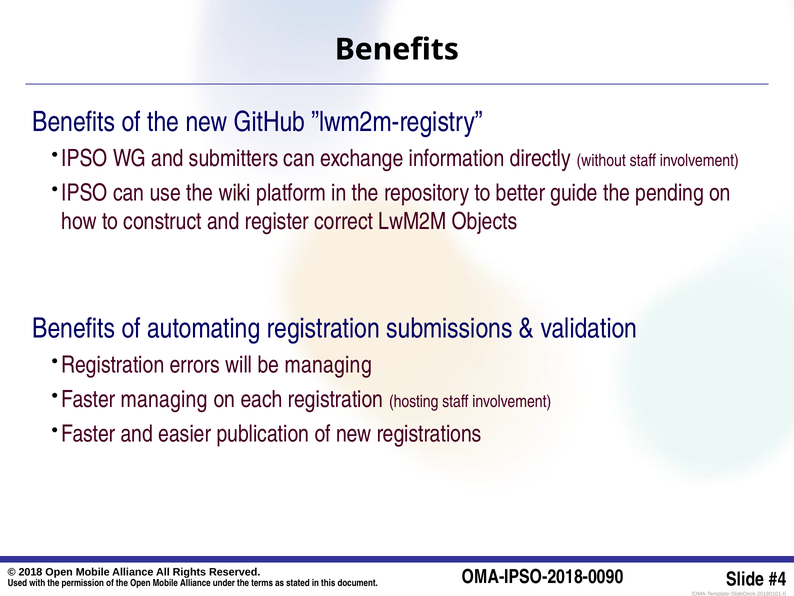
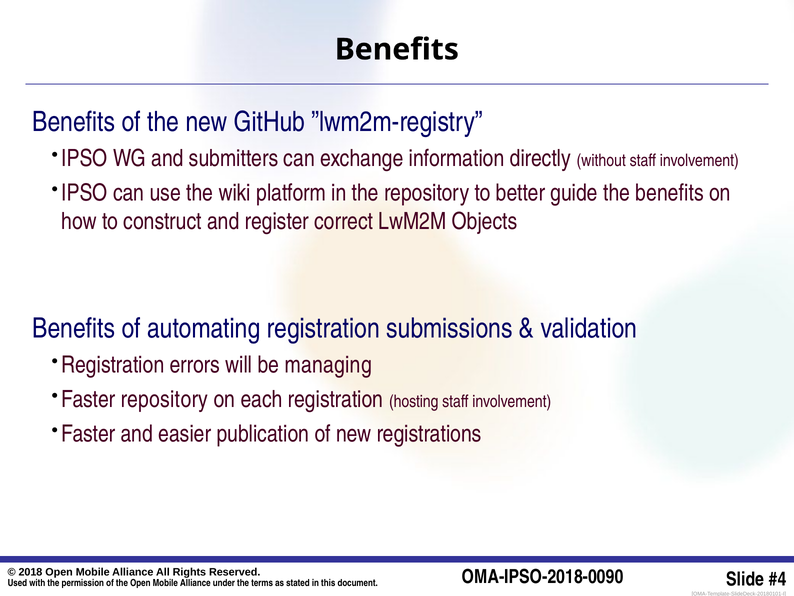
the pending: pending -> benefits (670, 193)
Faster managing: managing -> repository (164, 399)
